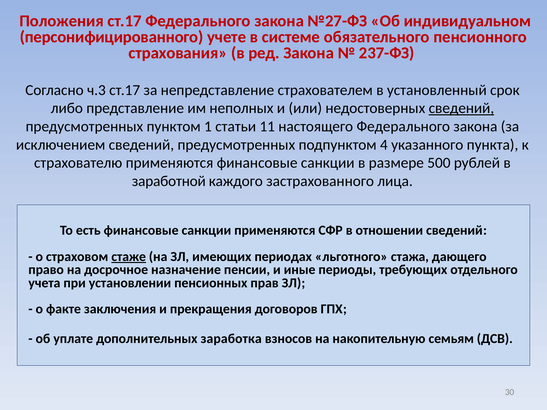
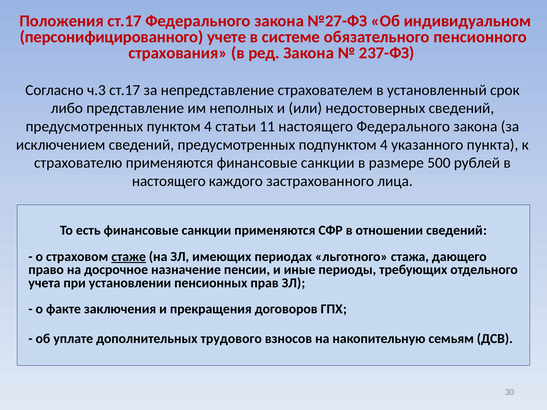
сведений underline: present -> none (461, 108)
пунктом 1: 1 -> 4 (208, 127)
заработной: заработной -> настоящего (169, 181)
заработка: заработка -> трудового (231, 339)
